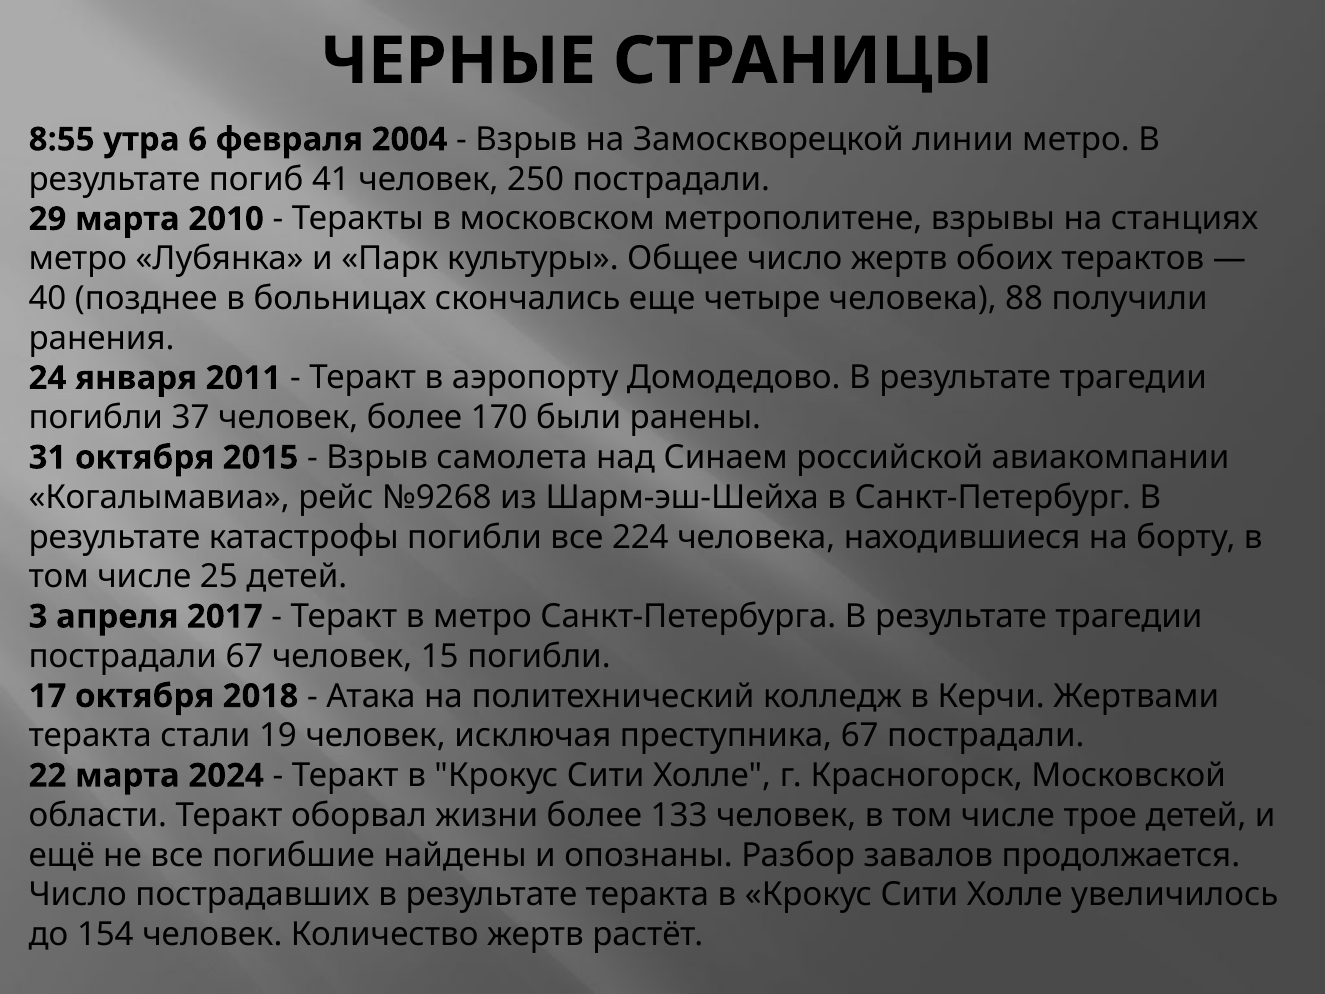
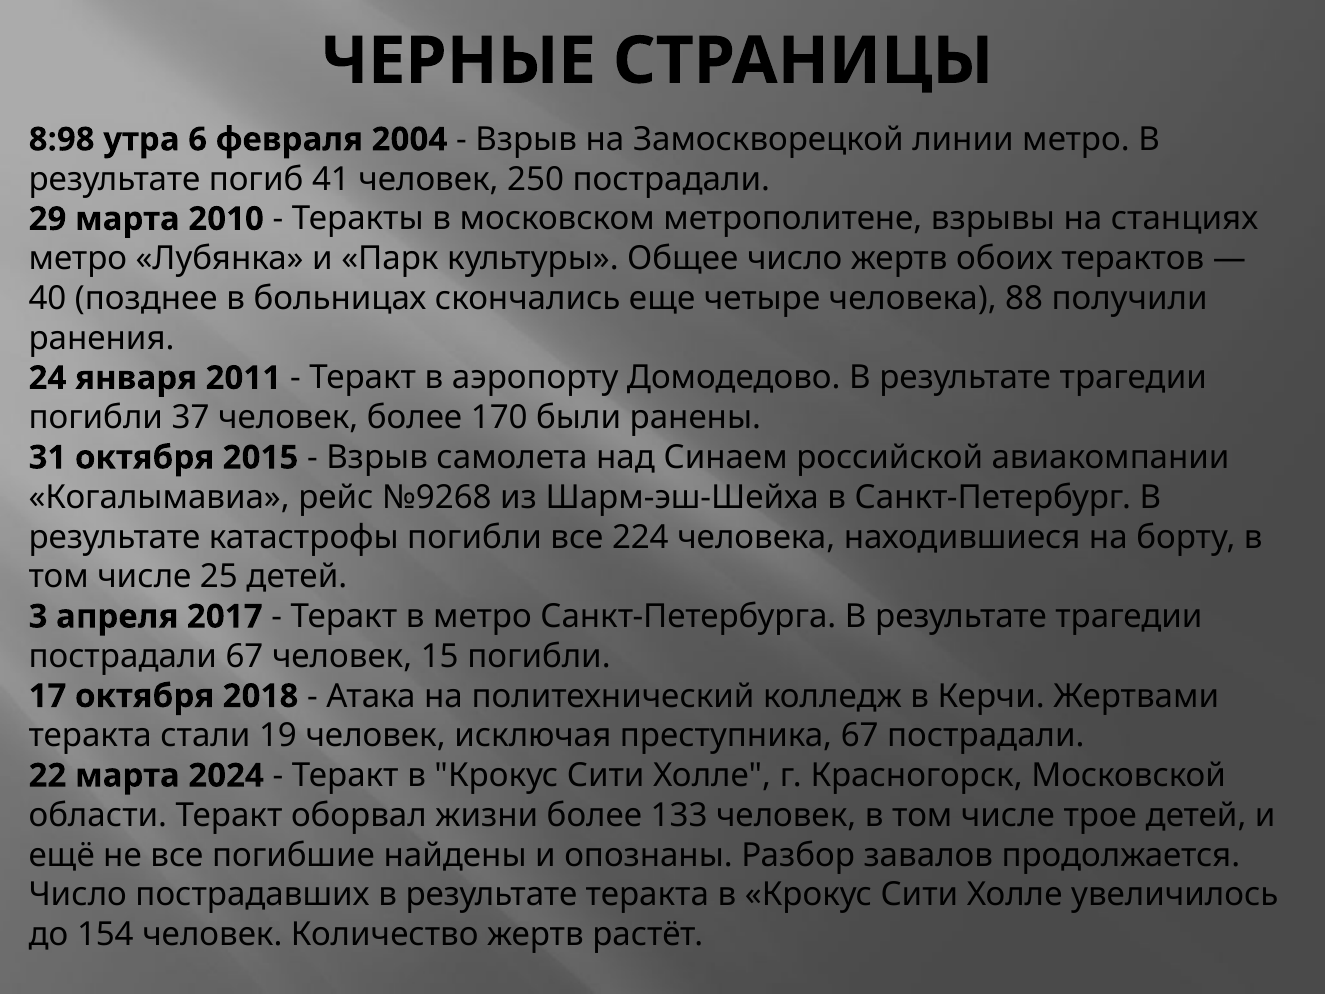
8:55: 8:55 -> 8:98 (62, 139)
